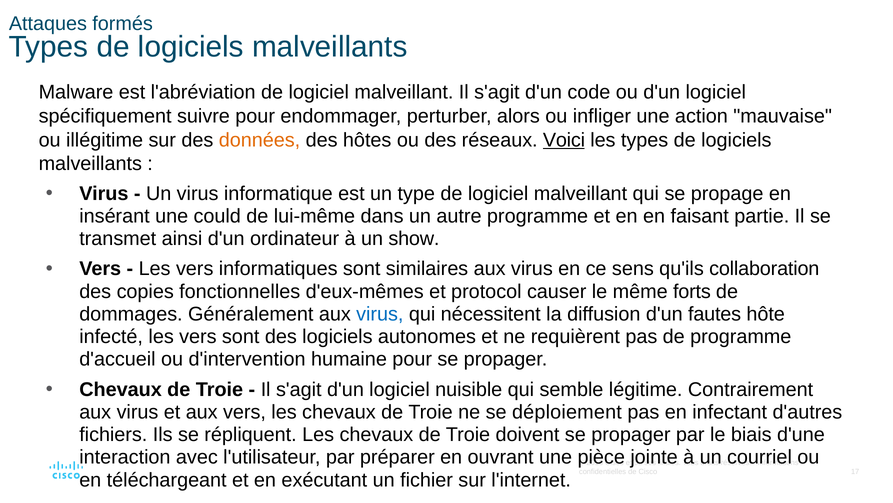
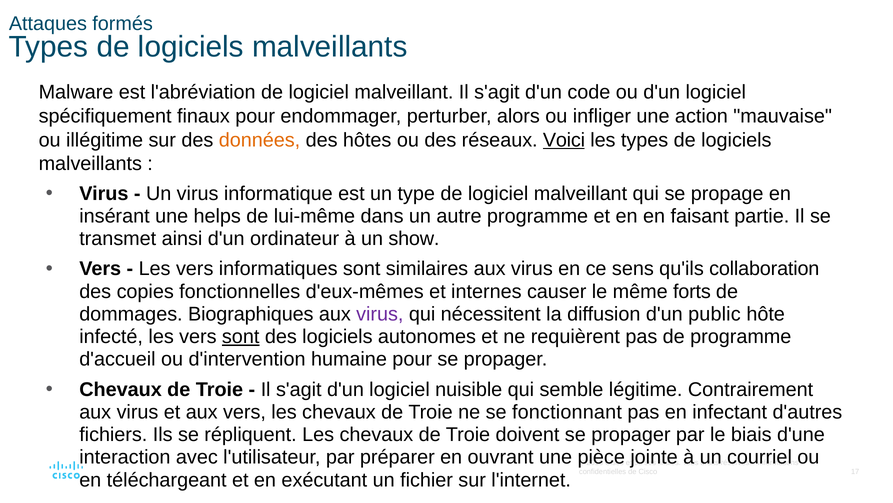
suivre: suivre -> finaux (203, 116)
could: could -> helps (217, 216)
protocol: protocol -> internes (486, 291)
Généralement: Généralement -> Biographiques (251, 314)
virus colour: blue -> purple (380, 314)
fautes: fautes -> public (714, 314)
sont underline: none -> present (241, 336)
déploiement: déploiement -> fonctionnant (567, 412)
